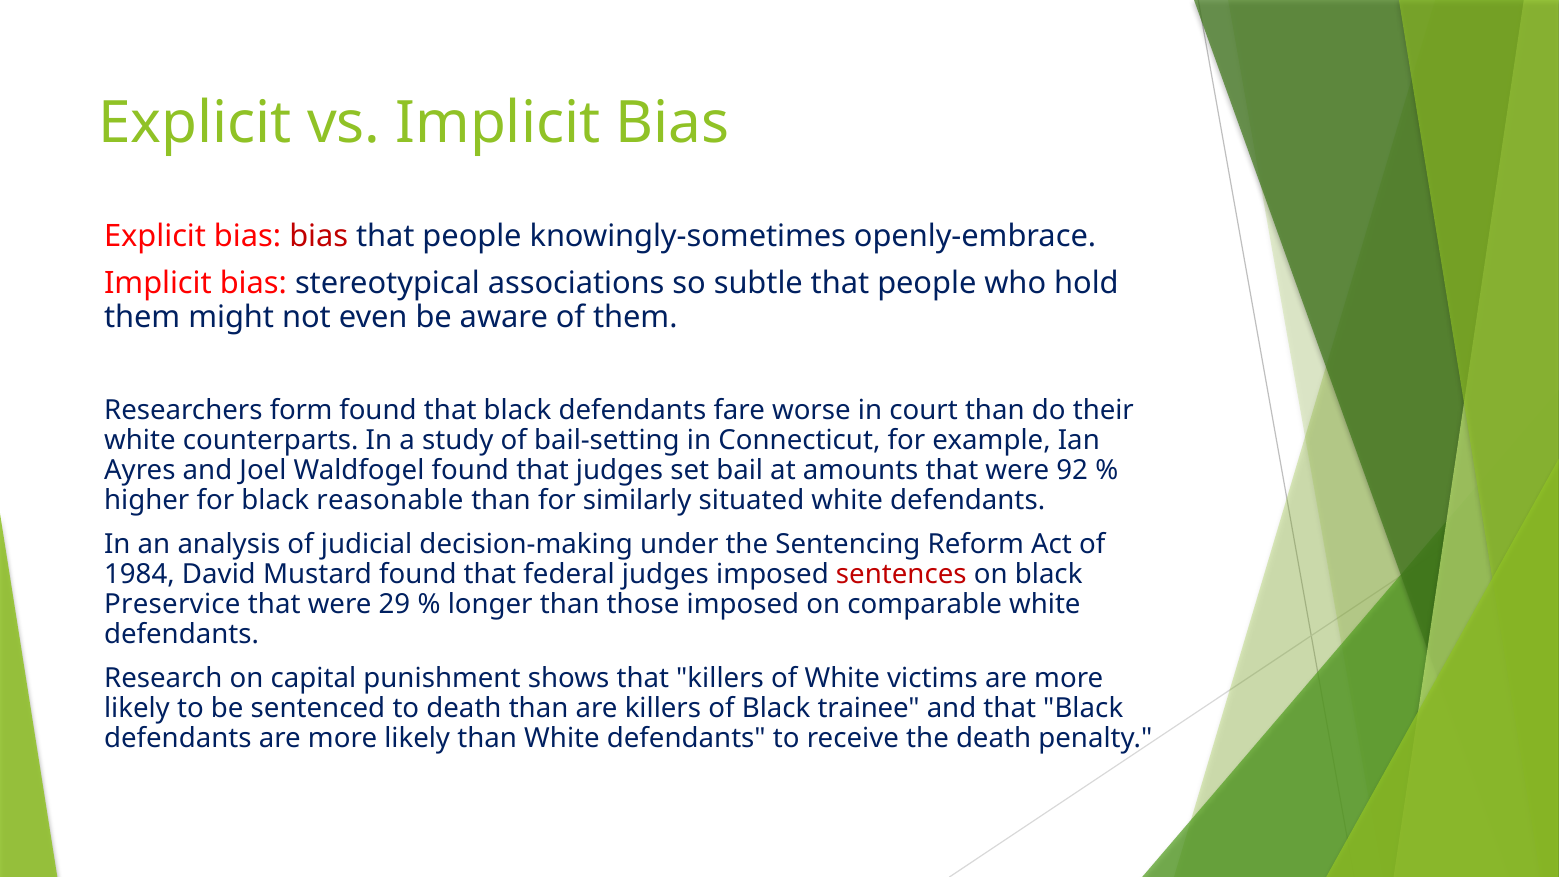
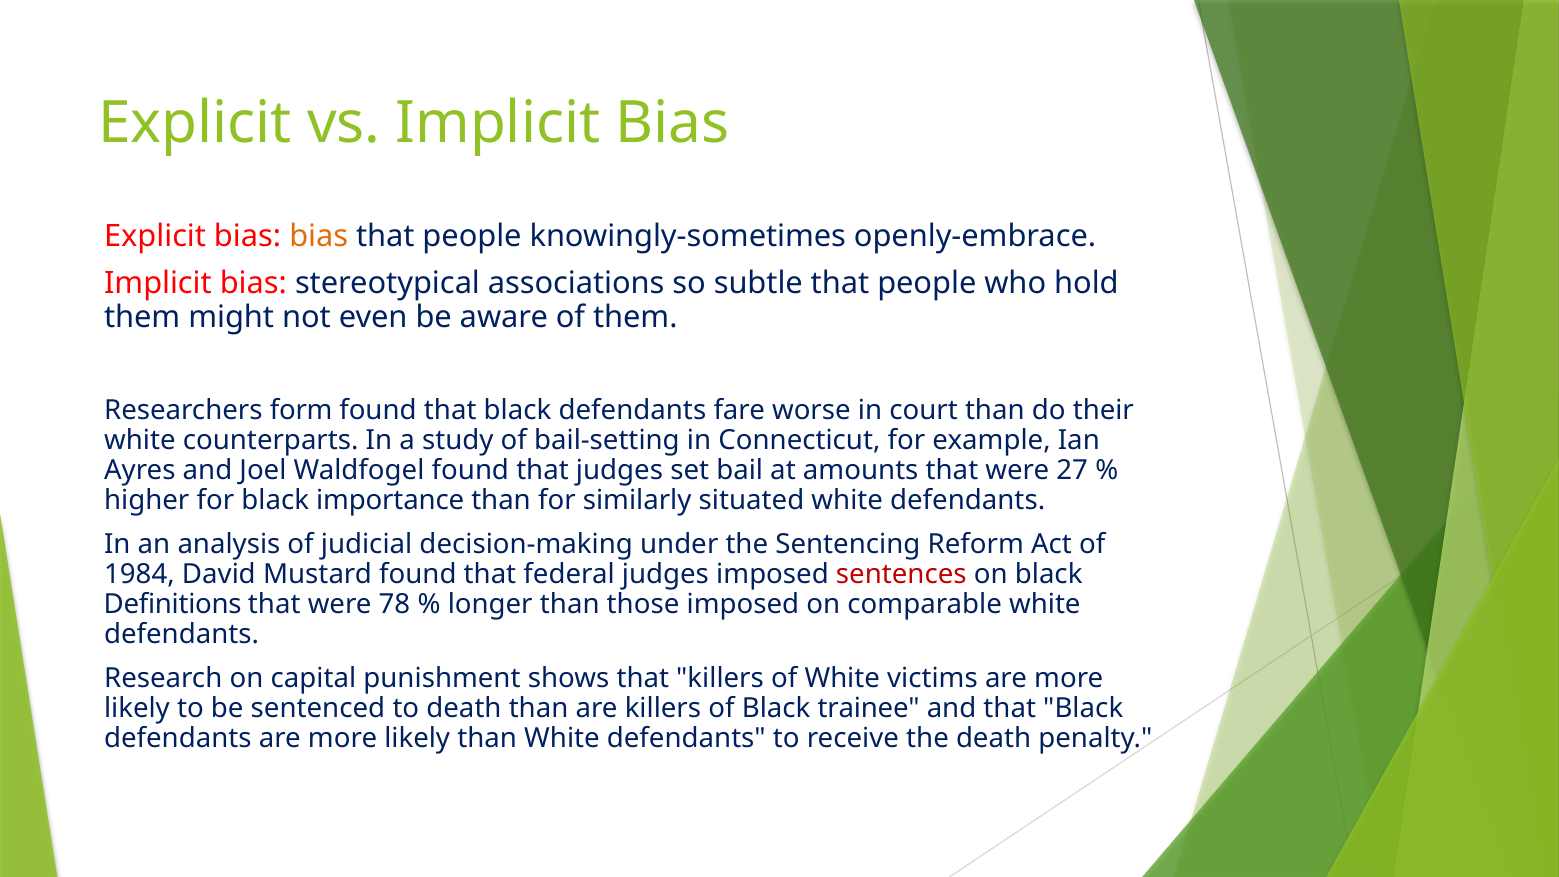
bias colour: red -> orange (319, 236)
92: 92 -> 27 (1072, 470)
reasonable: reasonable -> importance (390, 500)
Preservice: Preservice -> Definitions (173, 604)
29: 29 -> 78 (394, 604)
